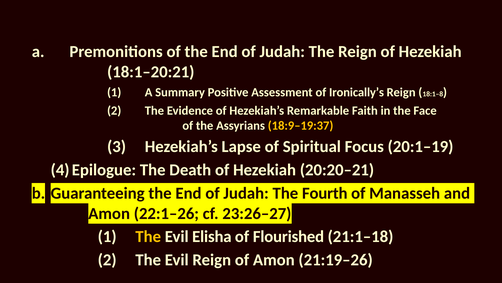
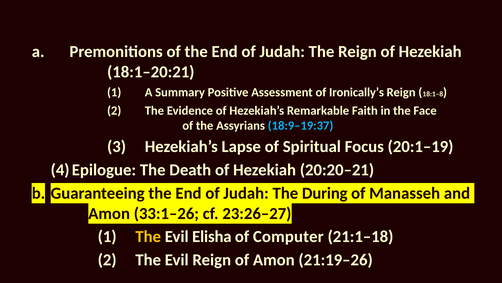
18:9–19:37 colour: yellow -> light blue (301, 125)
Fourth: Fourth -> During (325, 193)
22:1–26: 22:1–26 -> 33:1–26 (166, 213)
Flourished: Flourished -> Computer (288, 236)
